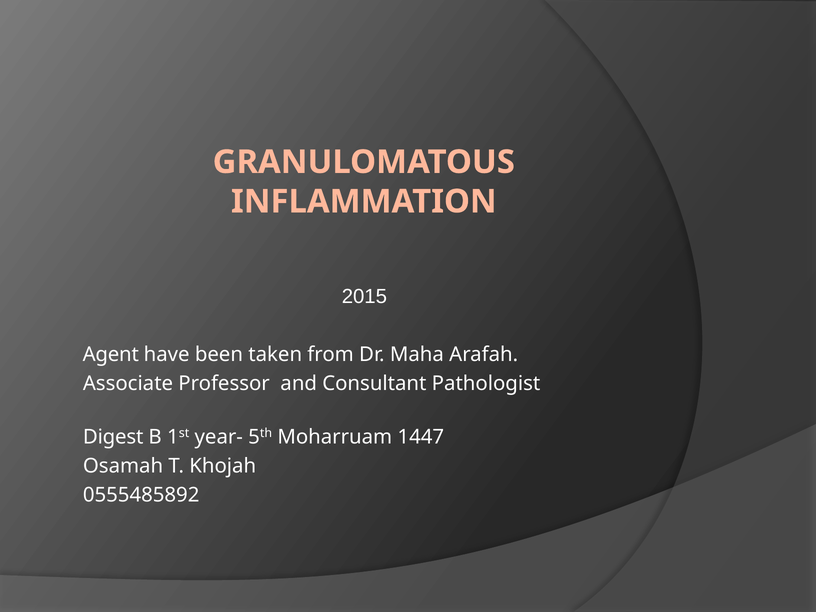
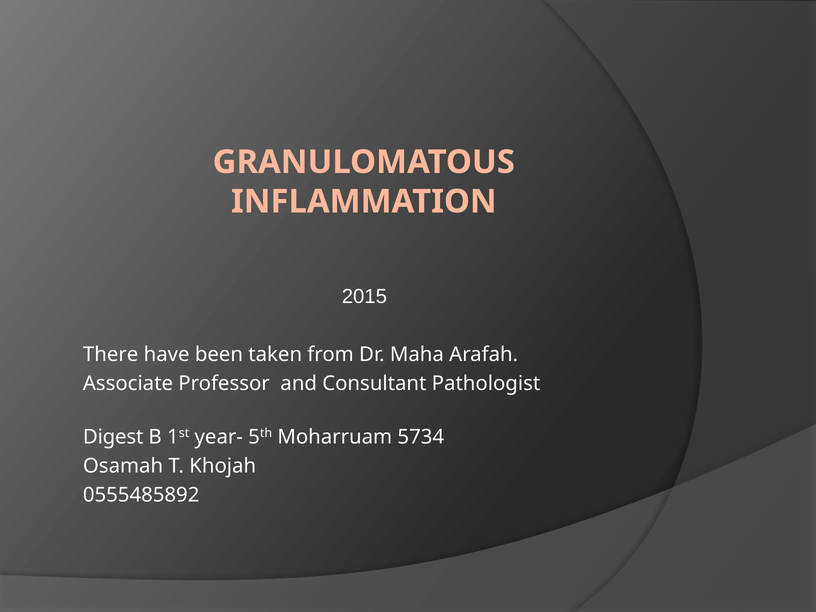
Agent: Agent -> There (111, 355)
1447: 1447 -> 5734 (421, 437)
